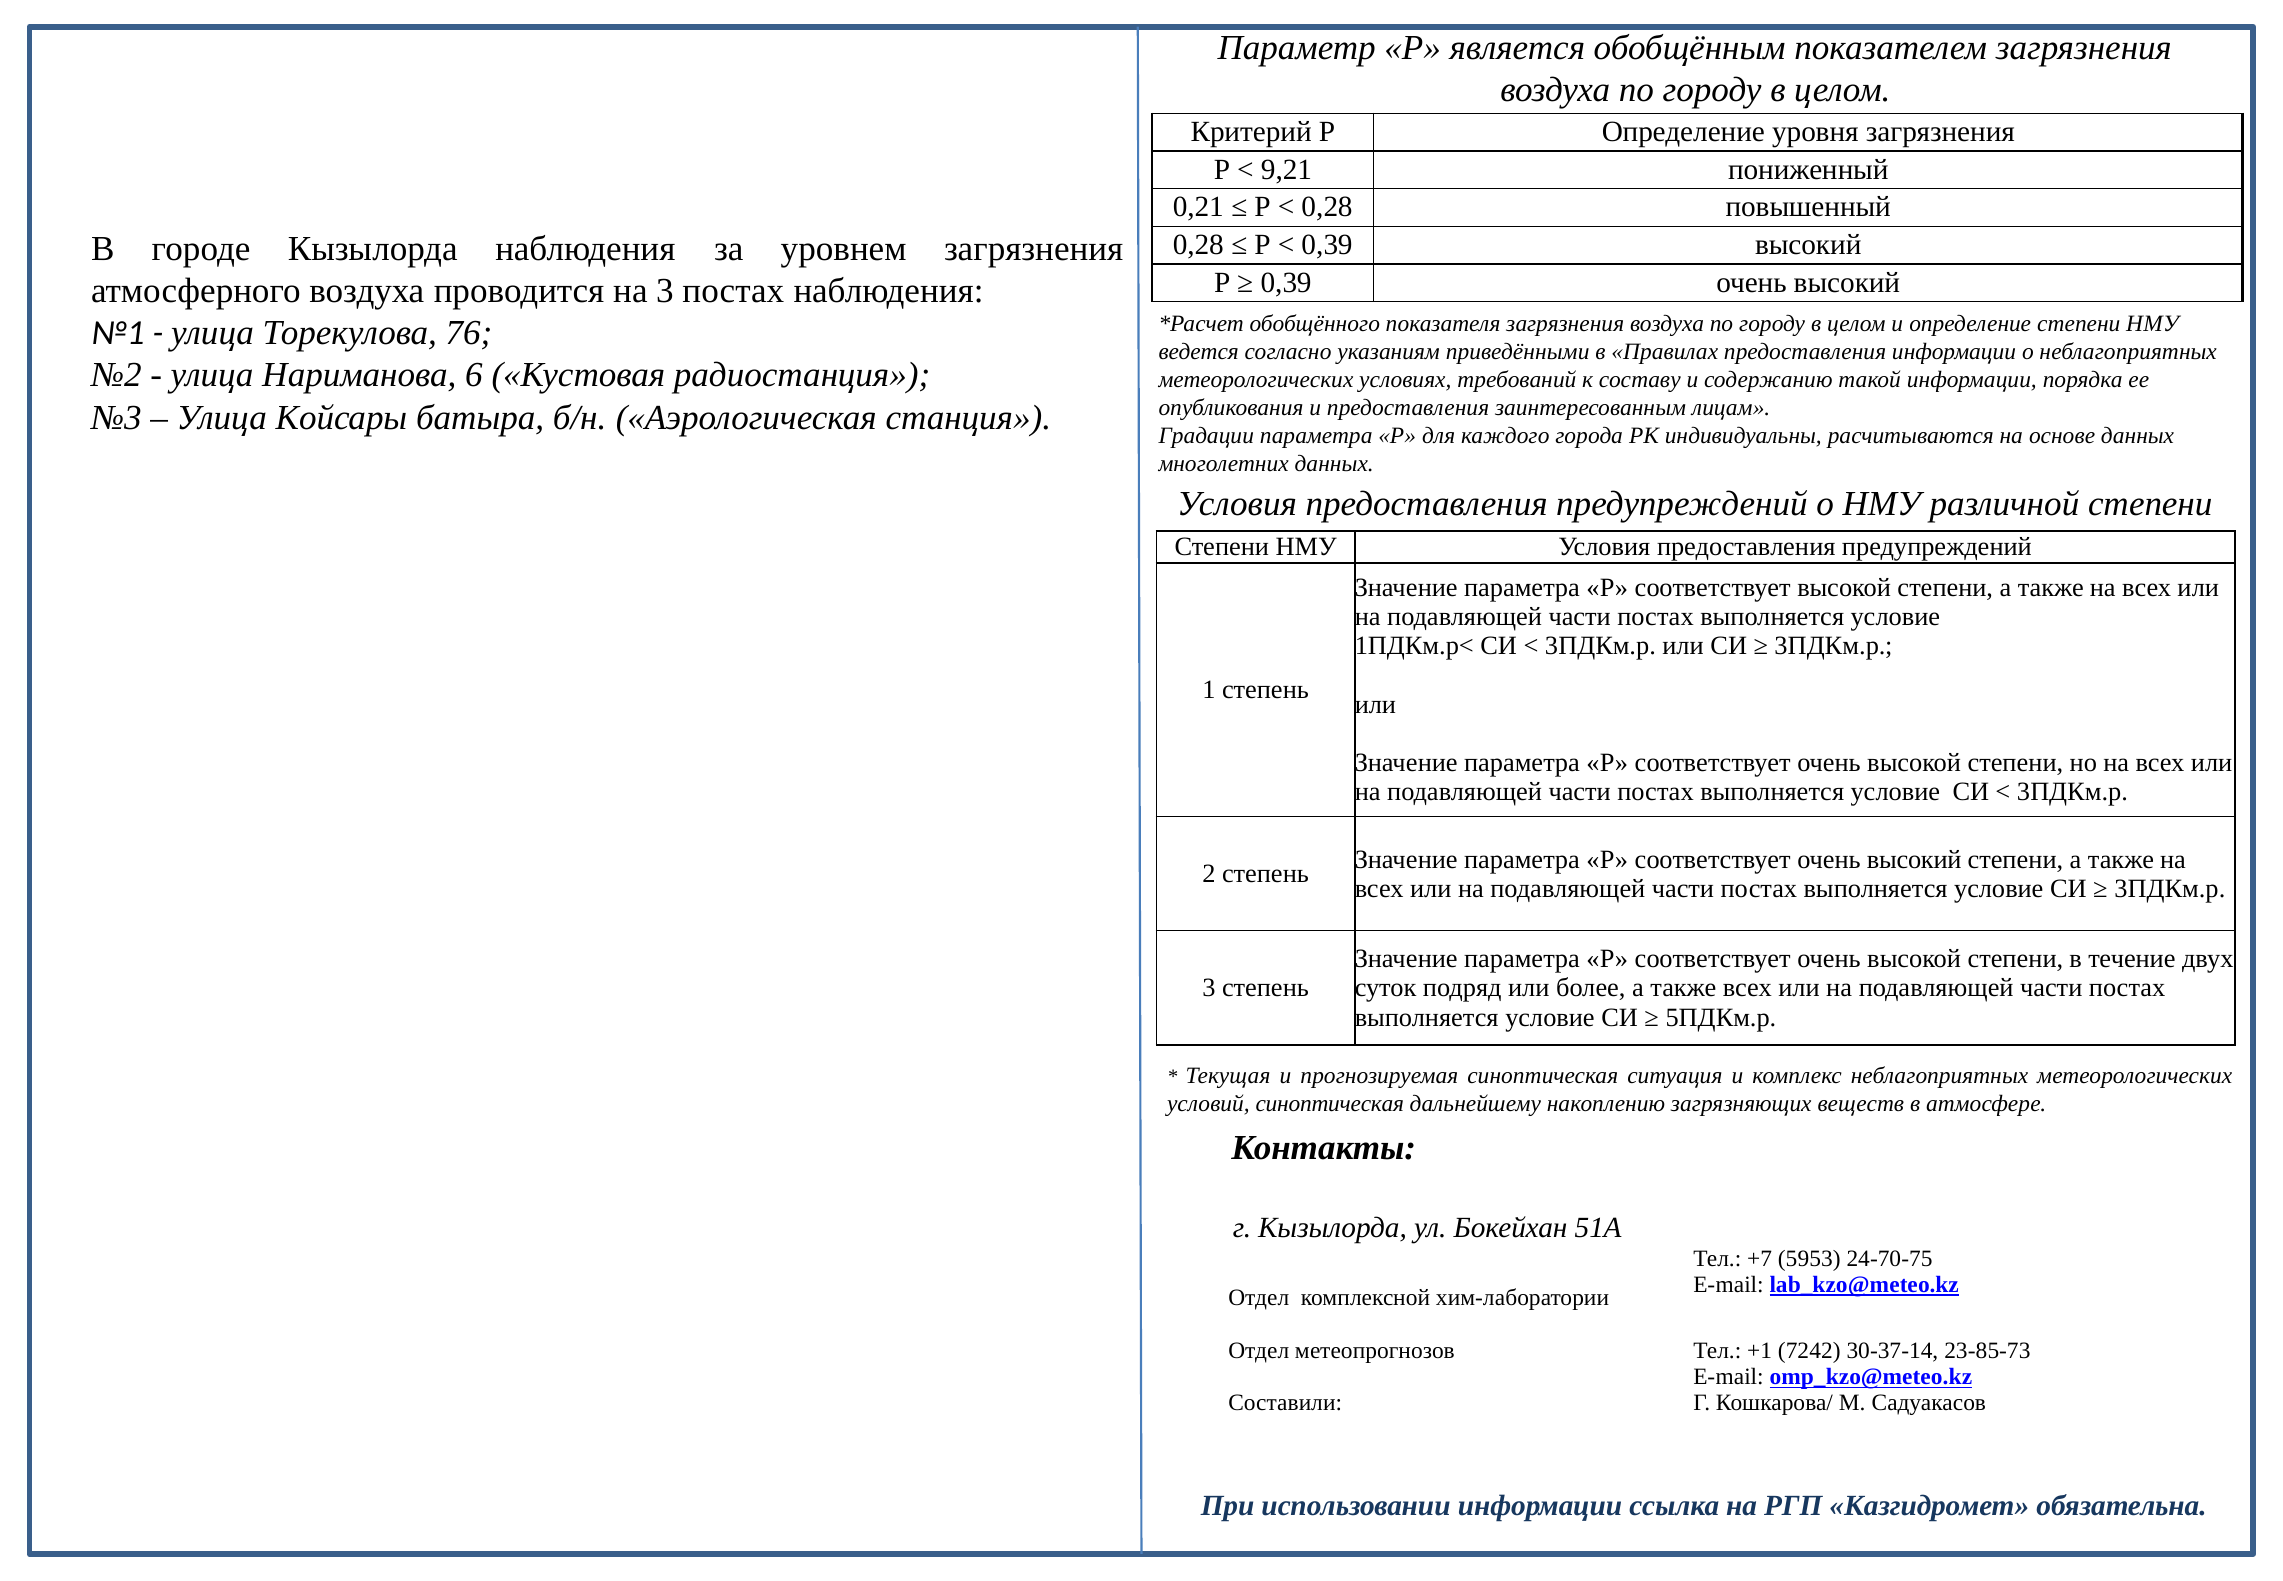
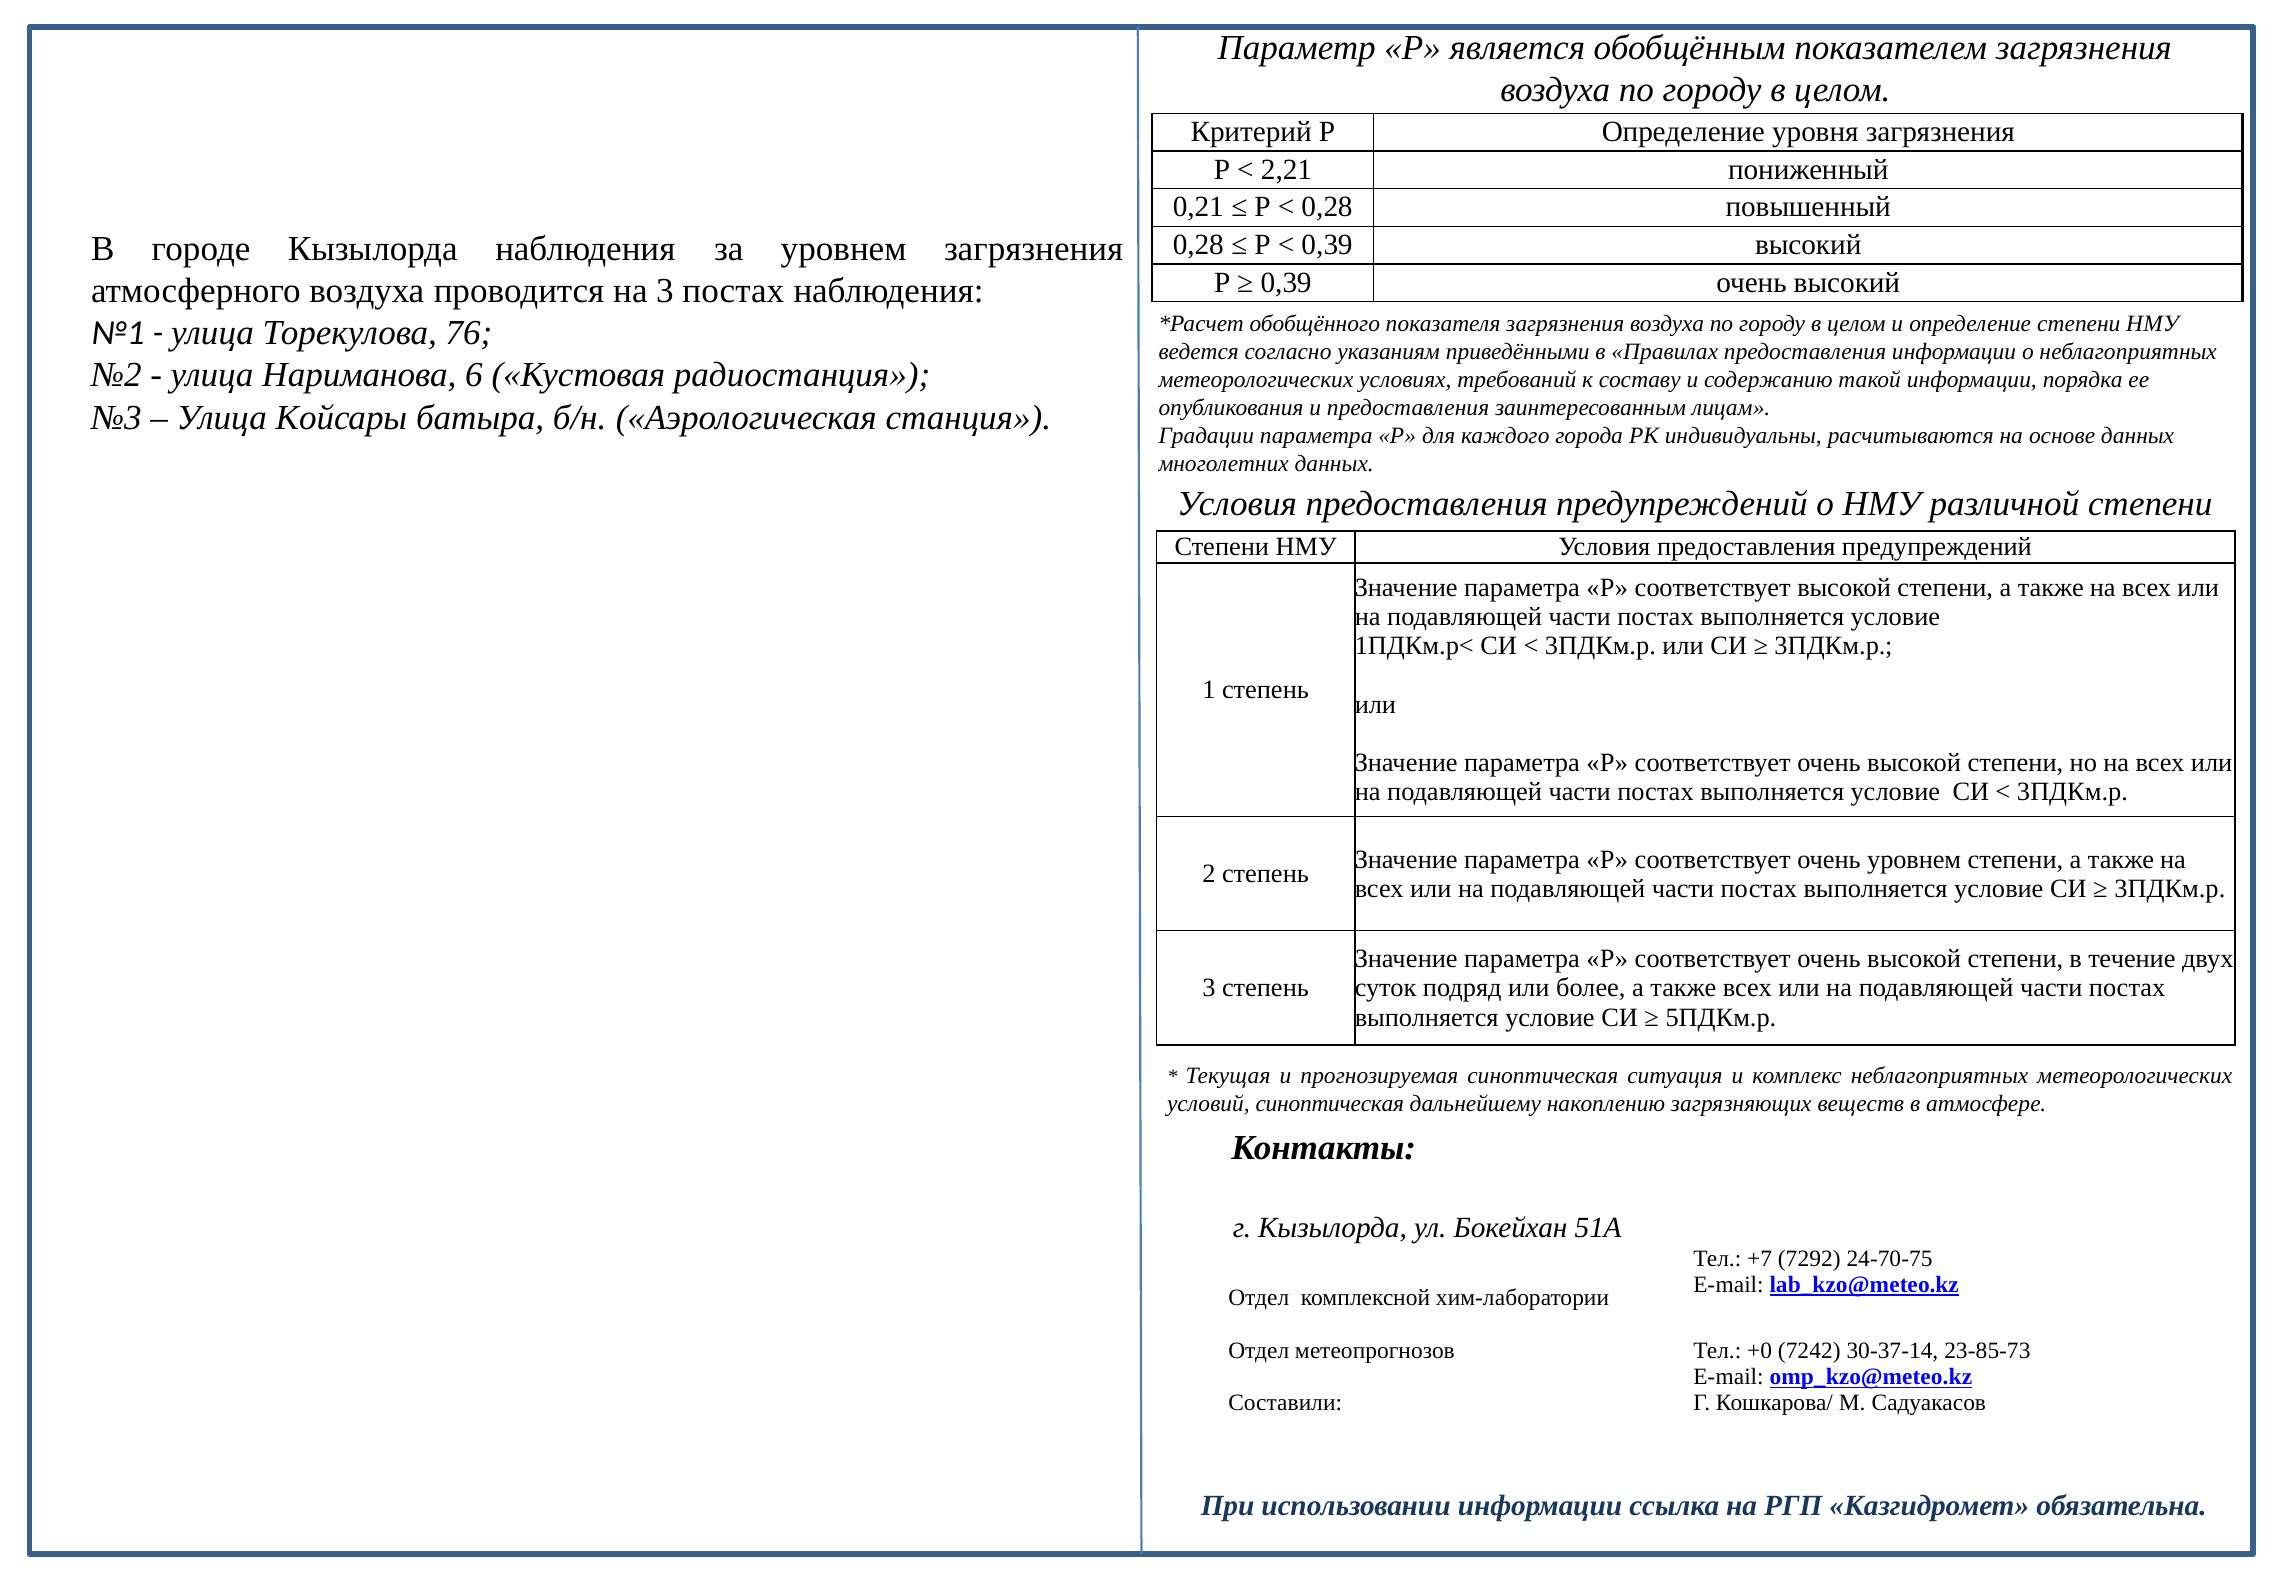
9,21: 9,21 -> 2,21 (1286, 170)
соответствует очень высокий: высокий -> уровнем (1914, 859)
5953: 5953 -> 7292 (1809, 1258)
+1: +1 -> +0 (1760, 1351)
